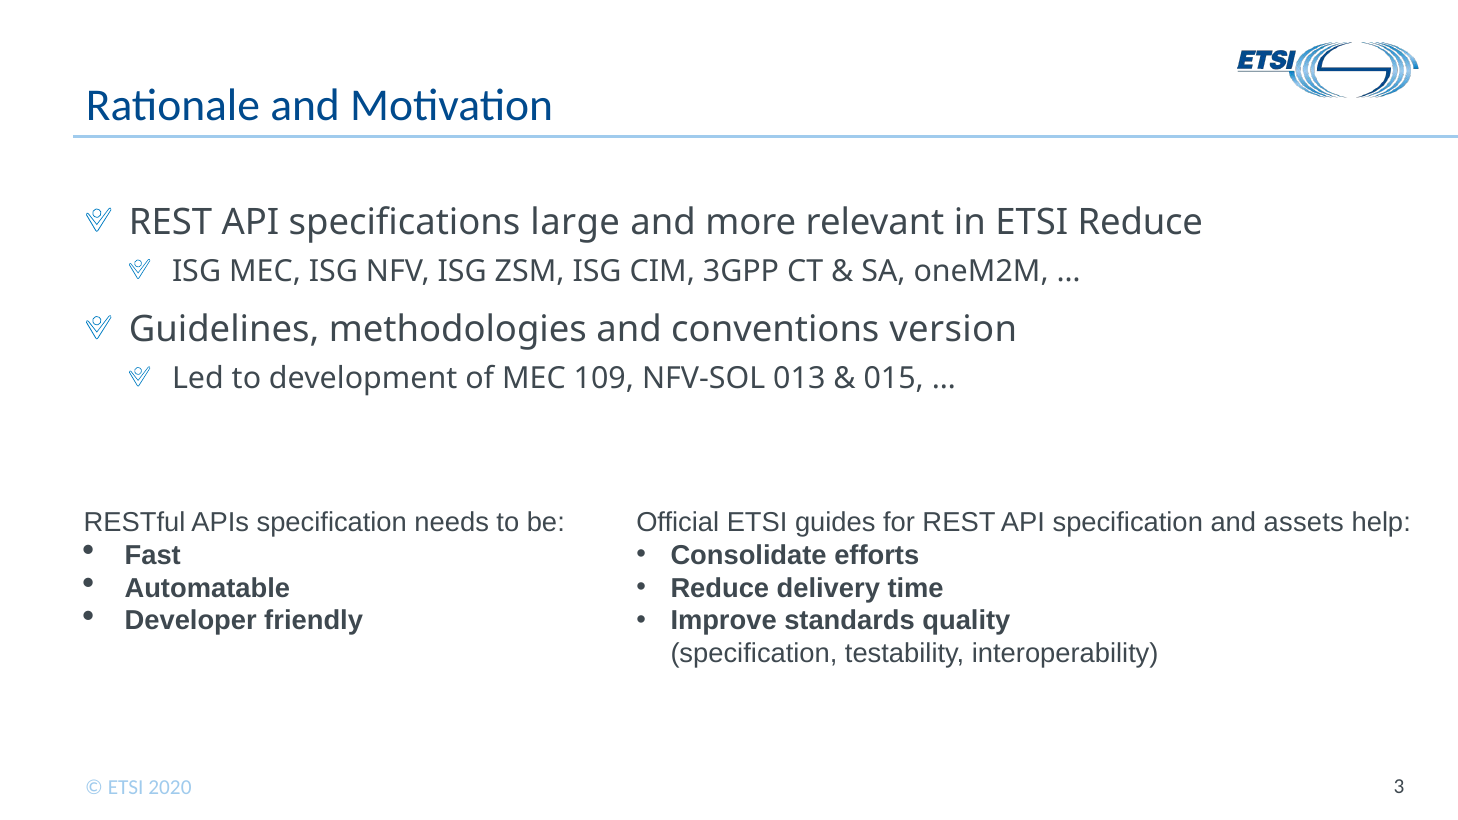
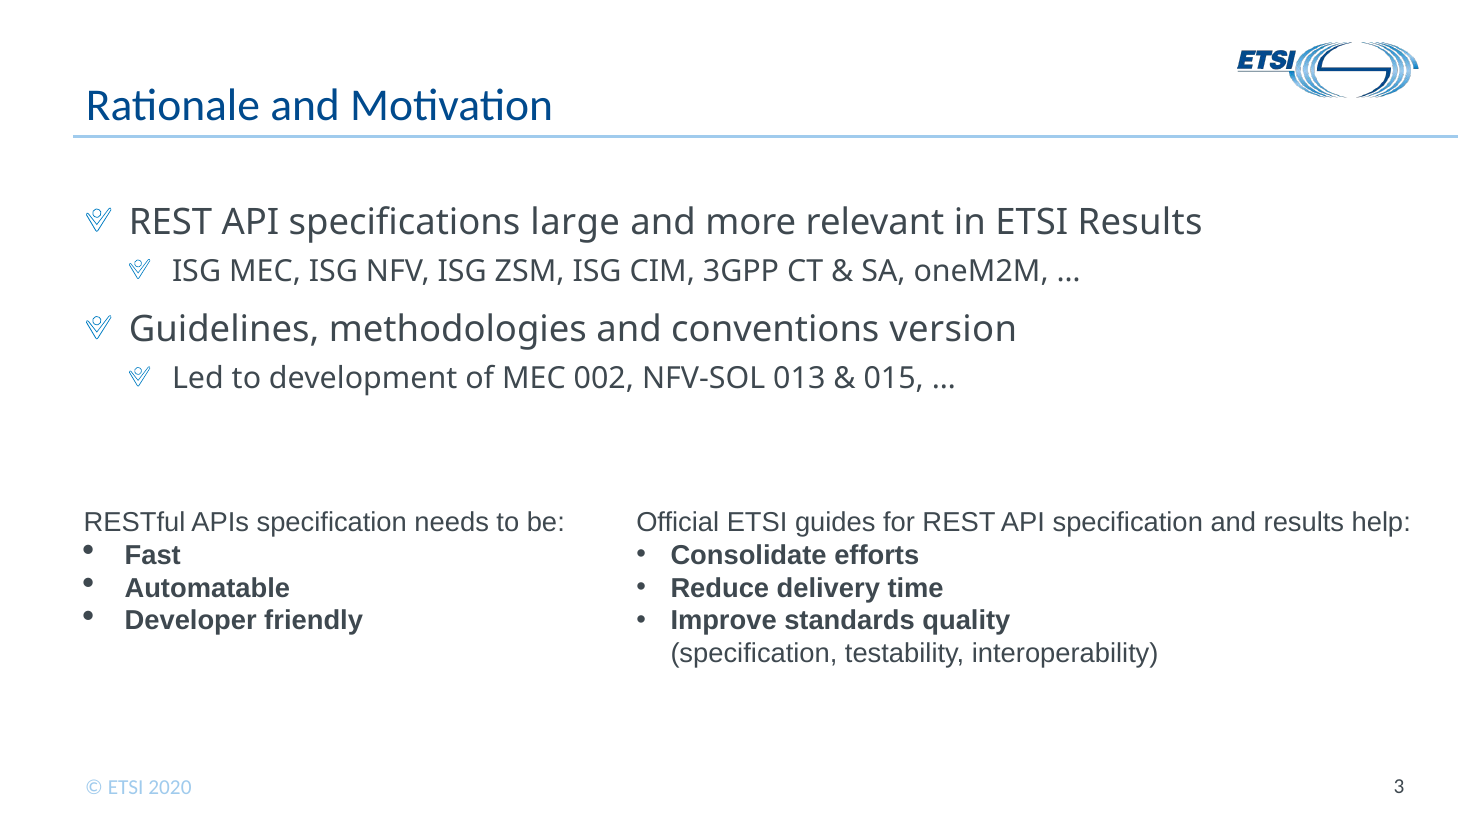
ETSI Reduce: Reduce -> Results (1140, 222)
109: 109 -> 002 (604, 379)
and assets: assets -> results (1304, 523)
